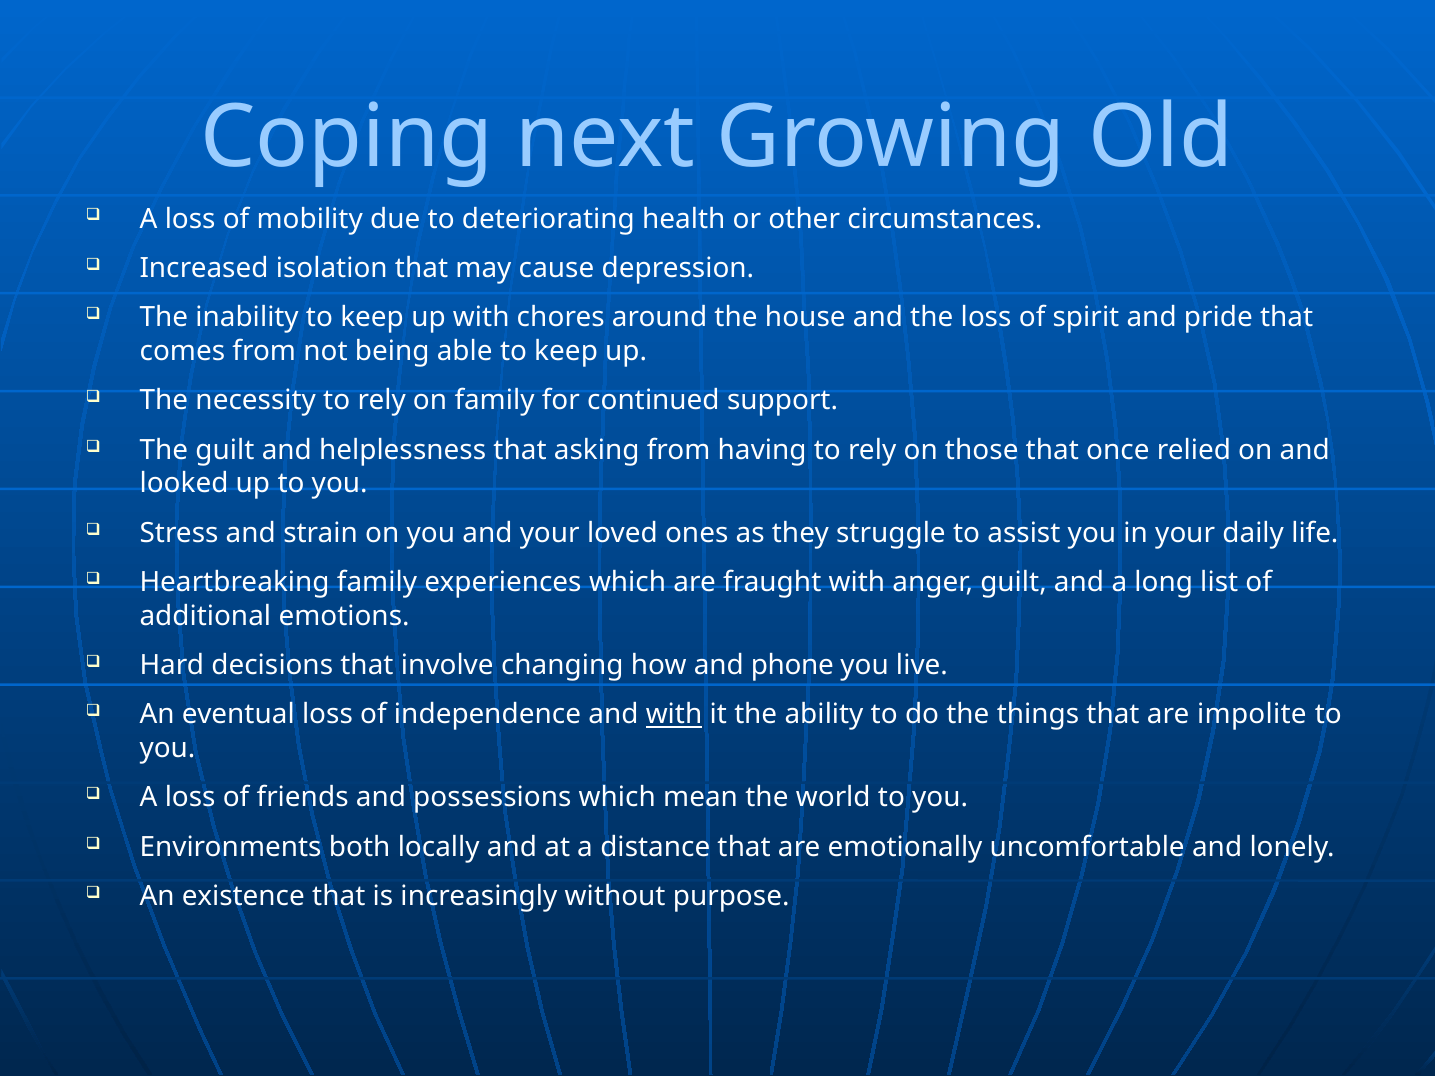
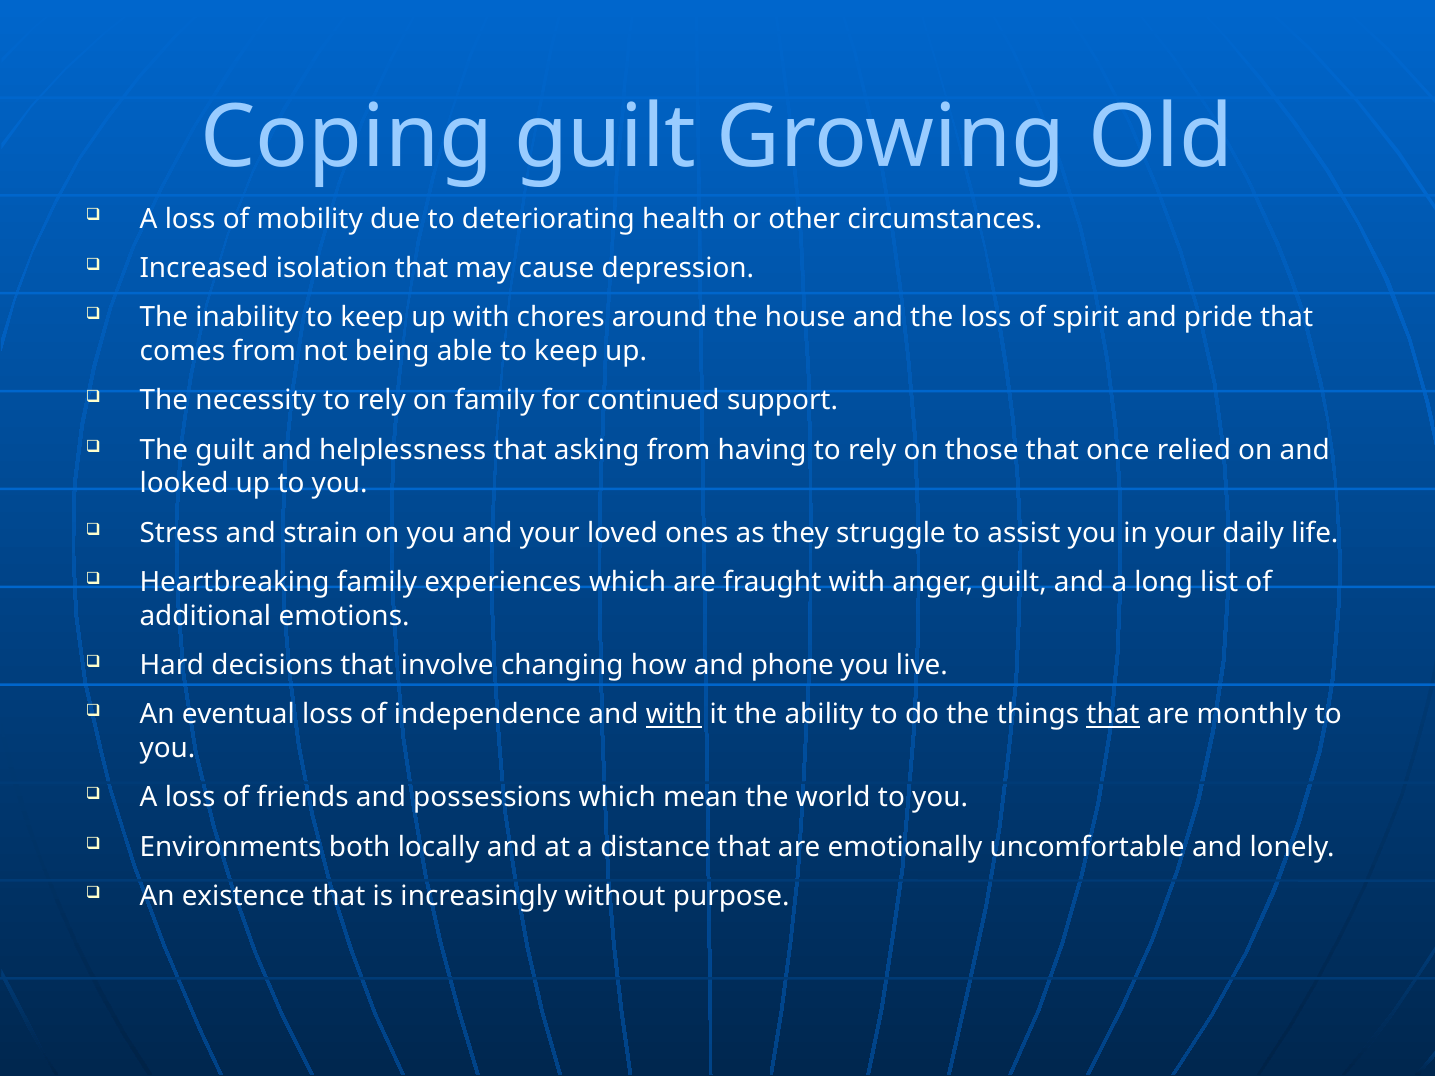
Coping next: next -> guilt (605, 138)
that underline: none -> present (1113, 715)
impolite: impolite -> monthly (1252, 715)
